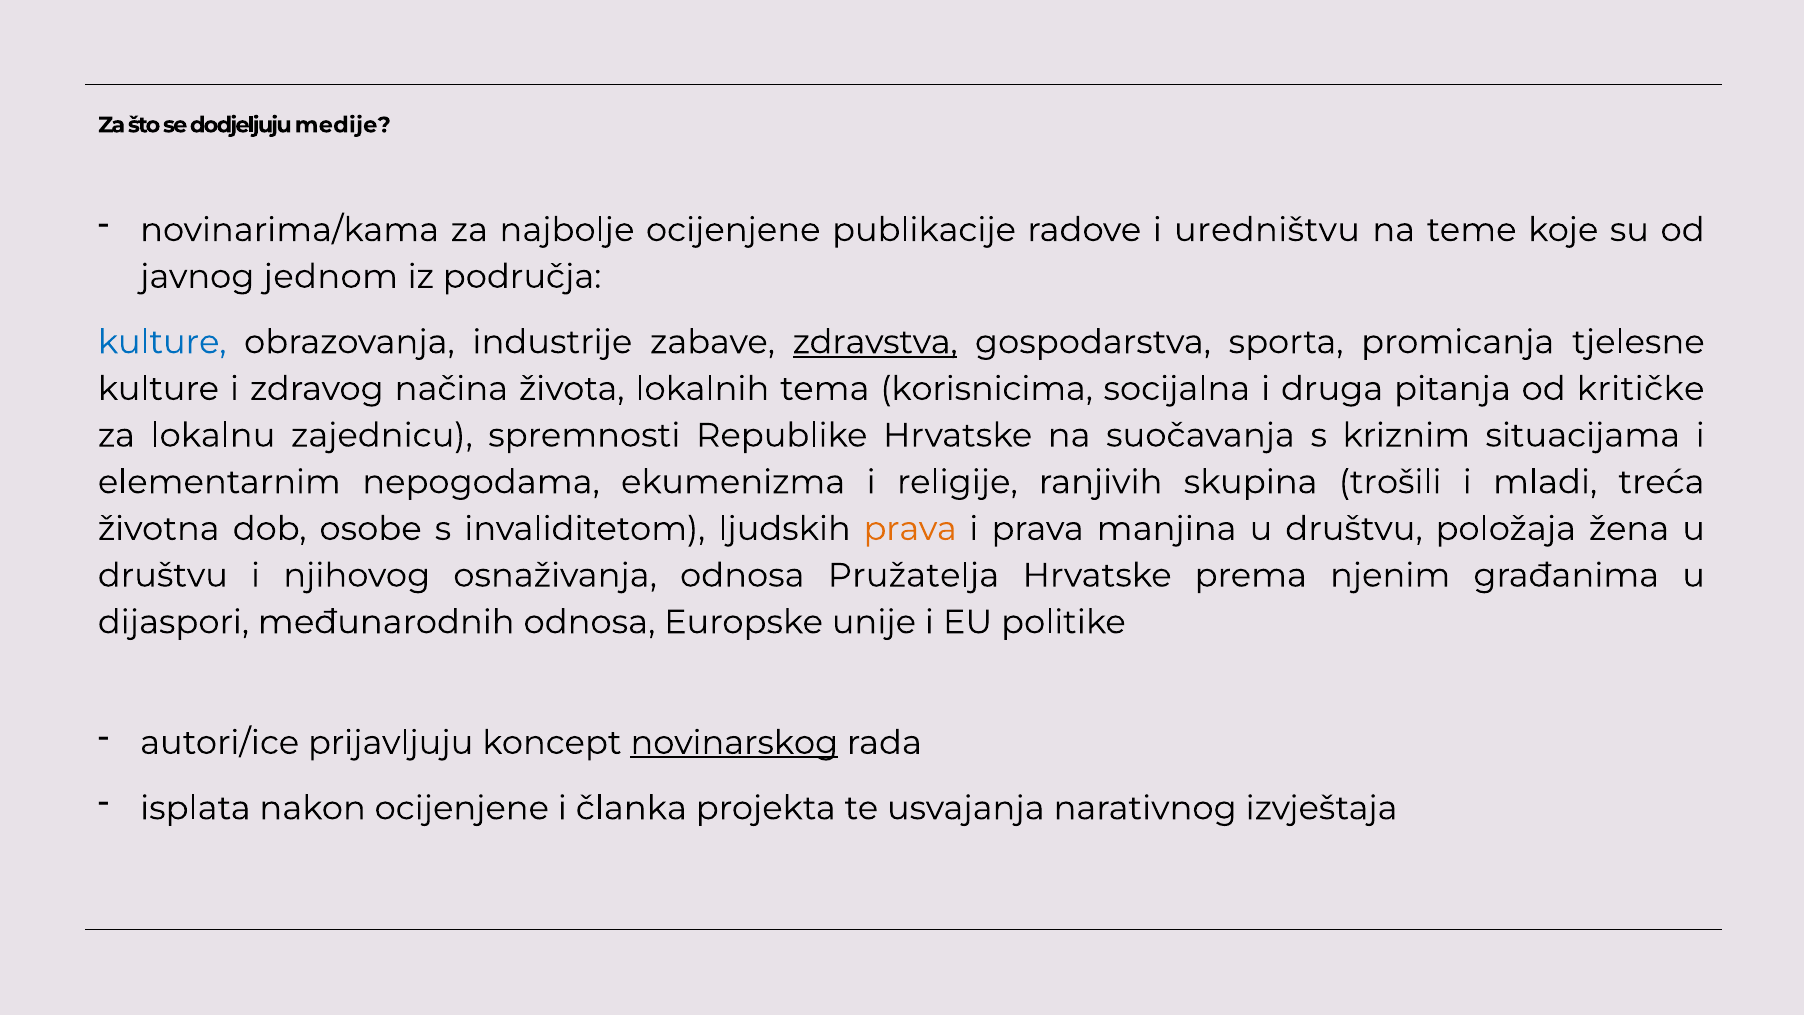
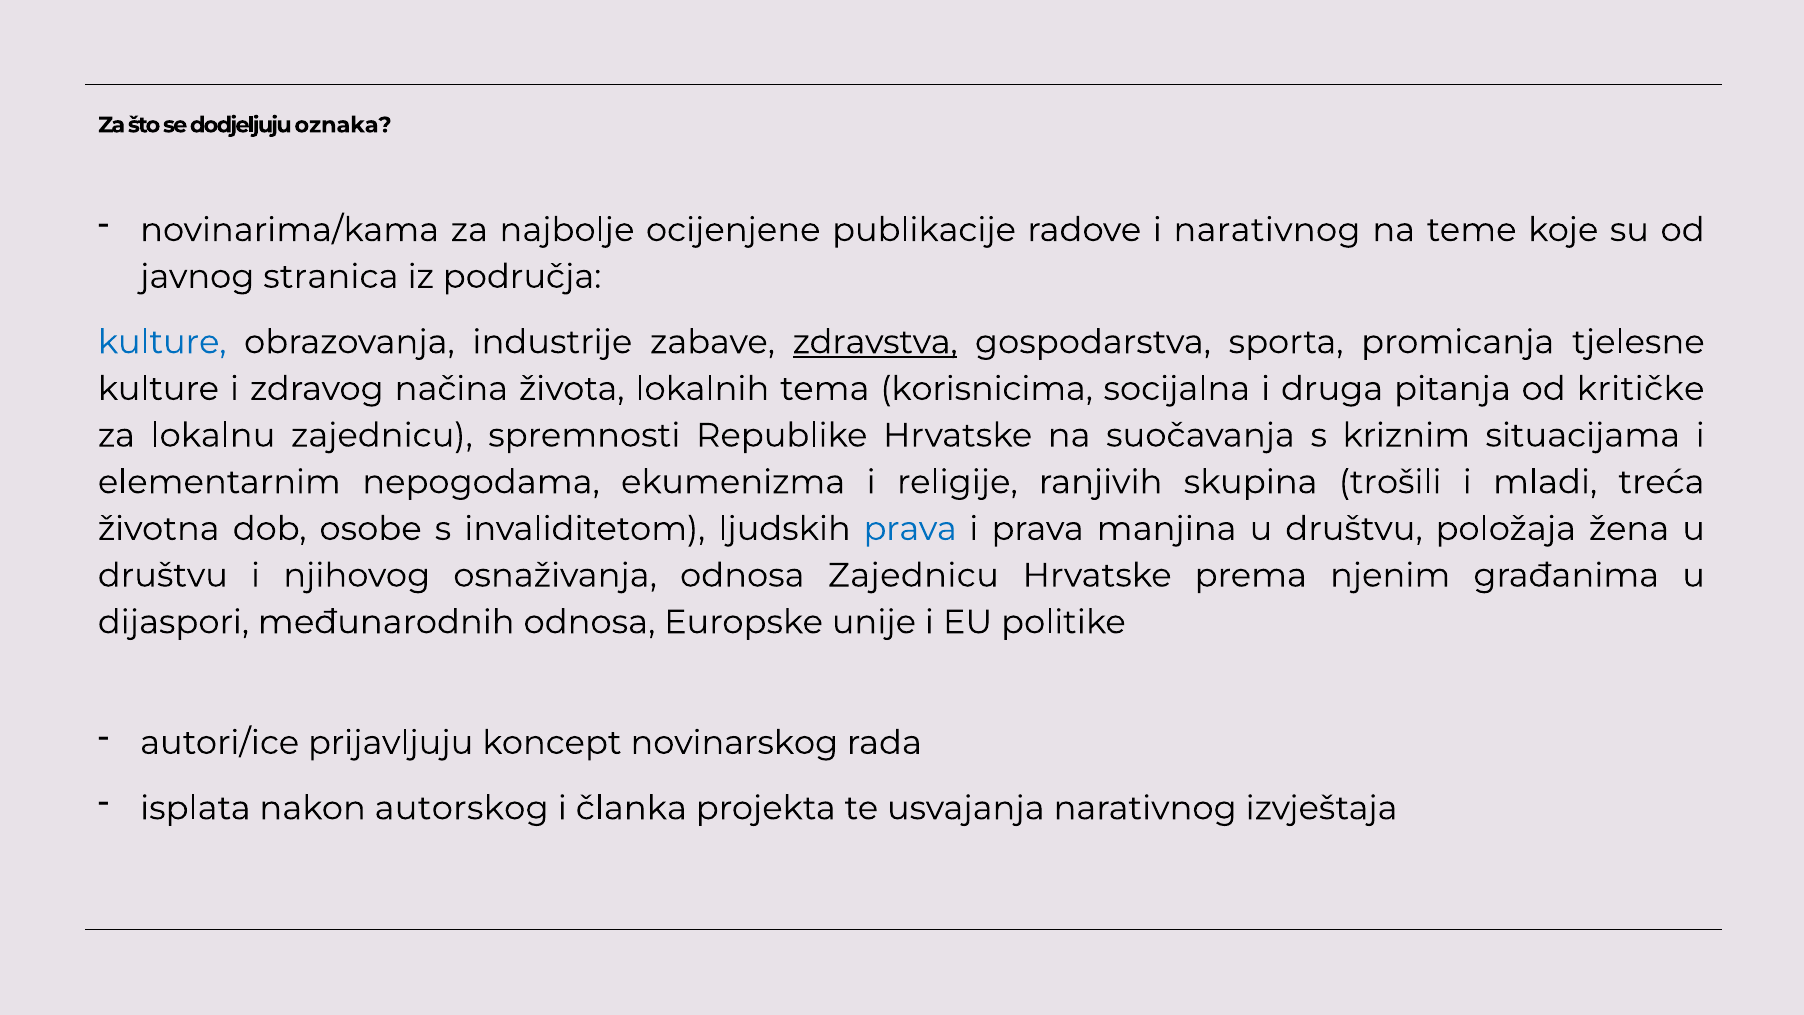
medije: medije -> oznaka (343, 125)
i uredništvu: uredništvu -> narativnog (1267, 230)
jednom: jednom -> stranica (331, 277)
prava colour: orange -> blue (910, 529)
odnosa Pružatelja: Pružatelja -> Zajednicu (913, 575)
novinarskog underline: present -> none (734, 743)
nakon ocijenjene: ocijenjene -> autorskog (462, 808)
